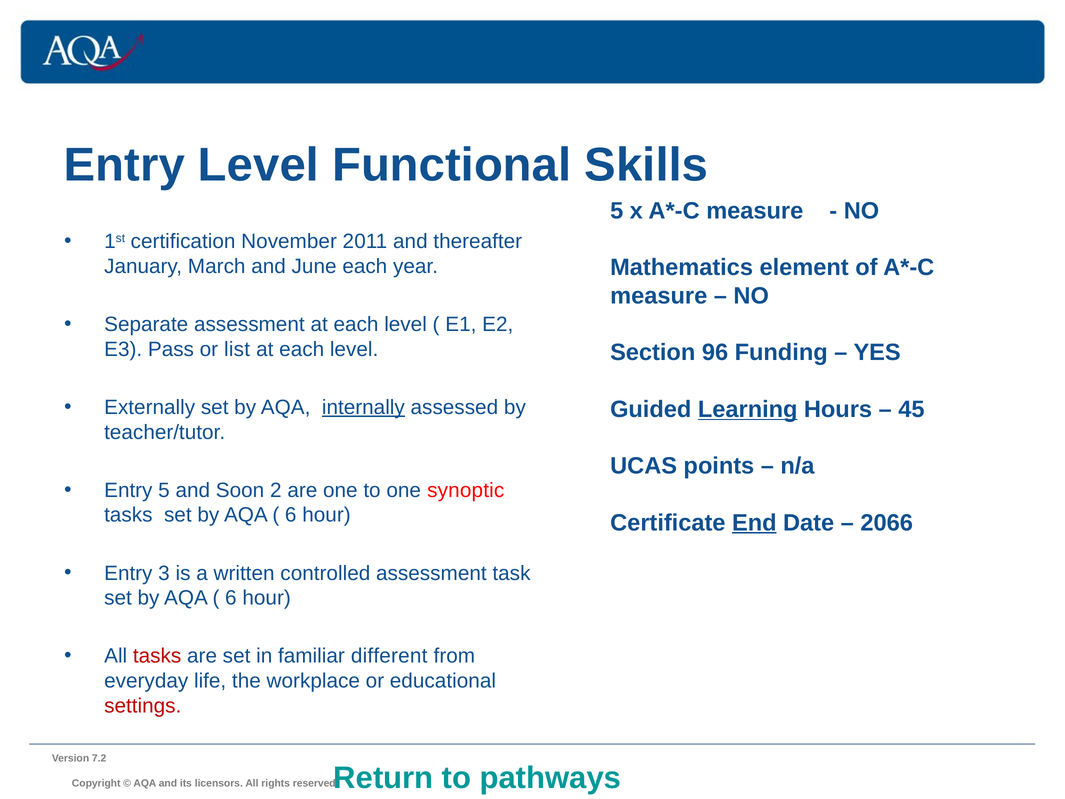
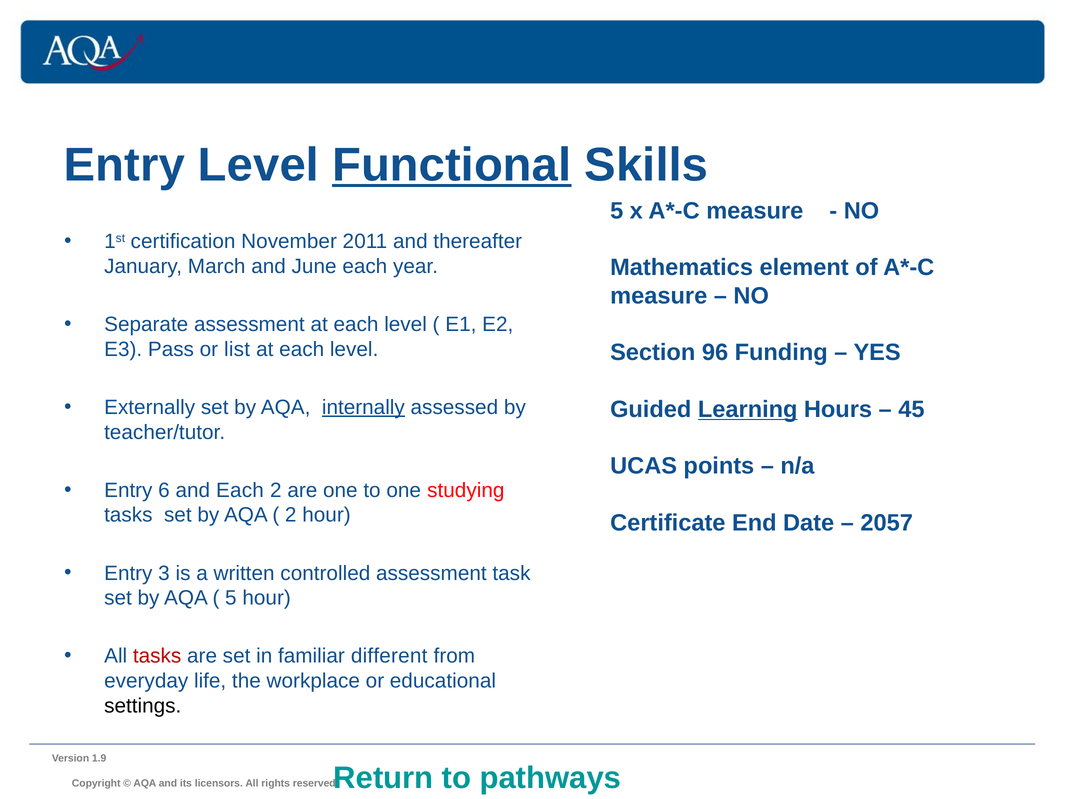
Functional underline: none -> present (452, 165)
Entry 5: 5 -> 6 (164, 490)
and Soon: Soon -> Each (240, 490)
synoptic: synoptic -> studying (466, 490)
6: 6 -> 2 (291, 515)
End underline: present -> none (754, 523)
2066: 2066 -> 2057 (887, 523)
6: 6 -> 5 (231, 598)
settings colour: red -> black (143, 706)
7.2: 7.2 -> 1.9 (99, 758)
